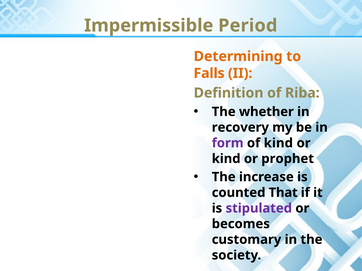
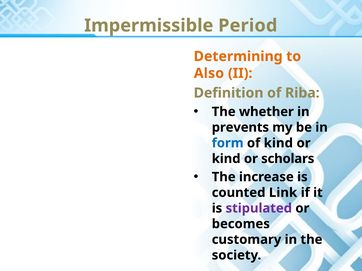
Falls: Falls -> Also (209, 73)
recovery: recovery -> prevents (240, 128)
form colour: purple -> blue (228, 143)
prophet: prophet -> scholars (288, 159)
That: That -> Link (283, 193)
